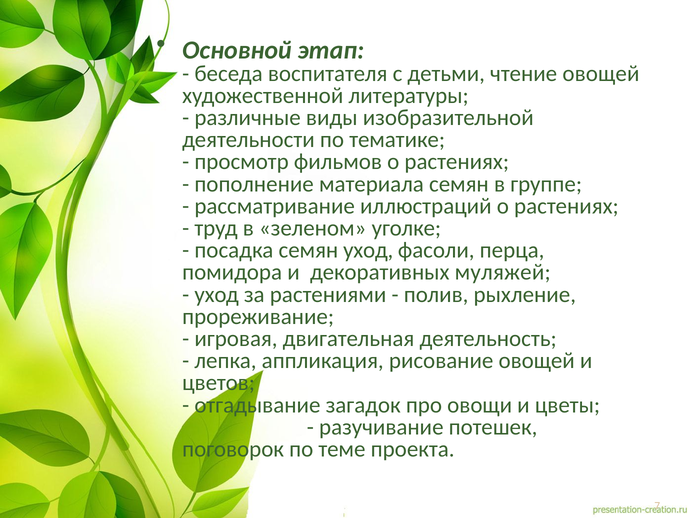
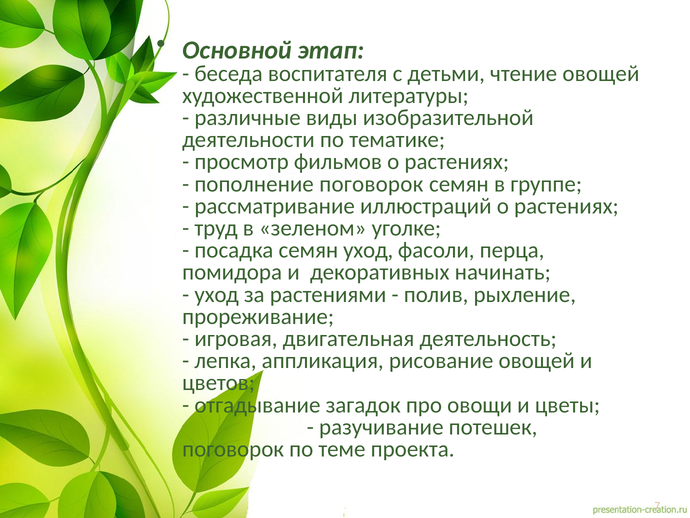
пополнение материала: материала -> поговорок (371, 184)
муляжей: муляжей -> начинать (503, 272)
